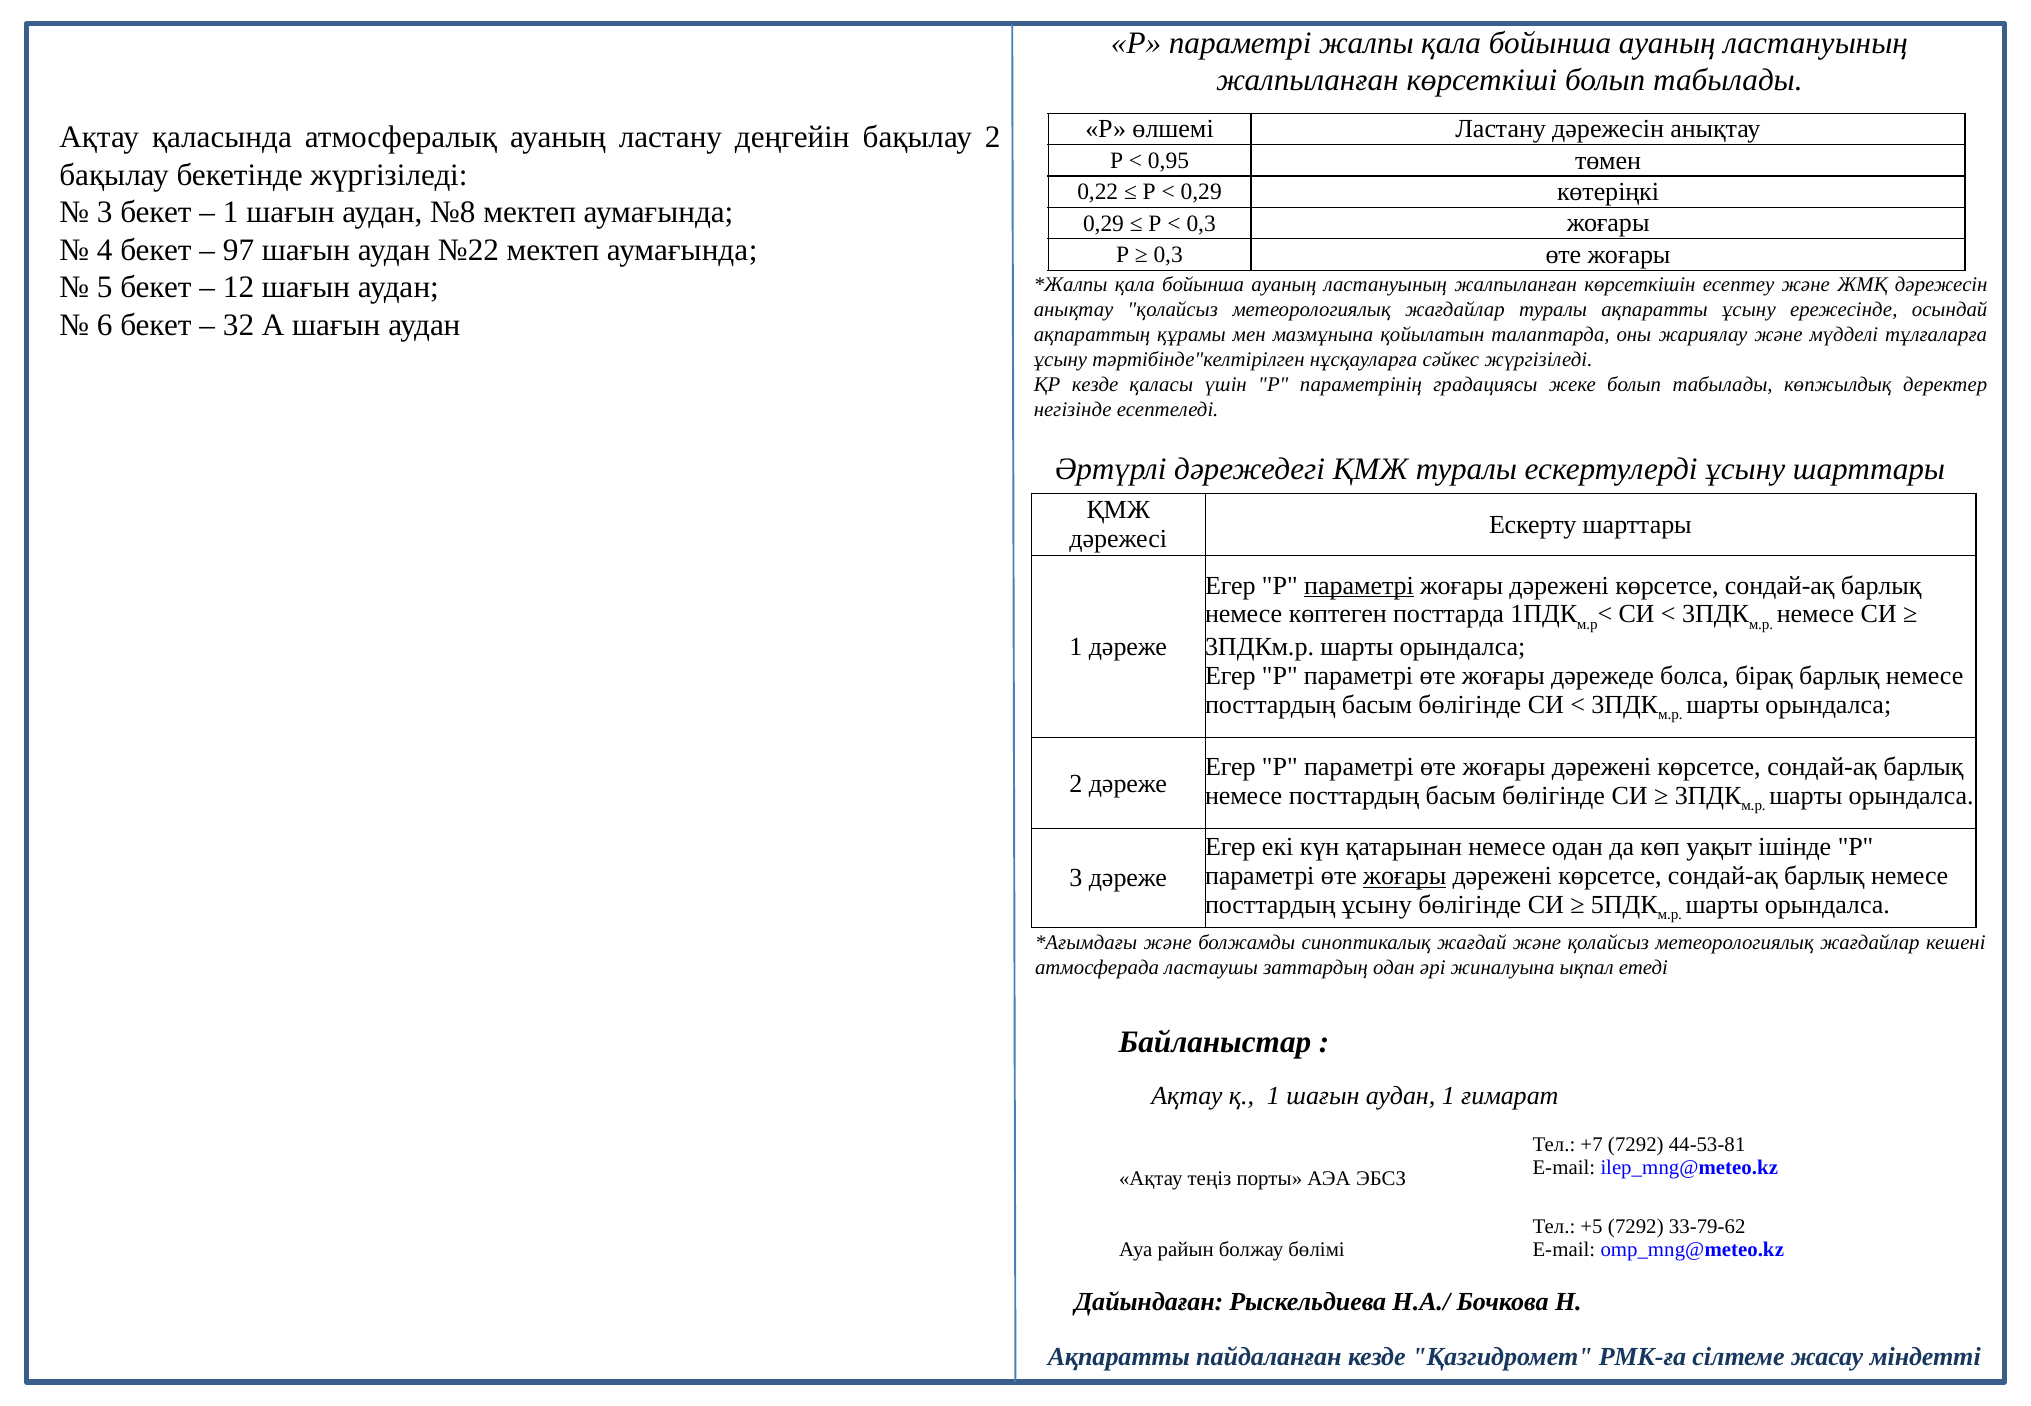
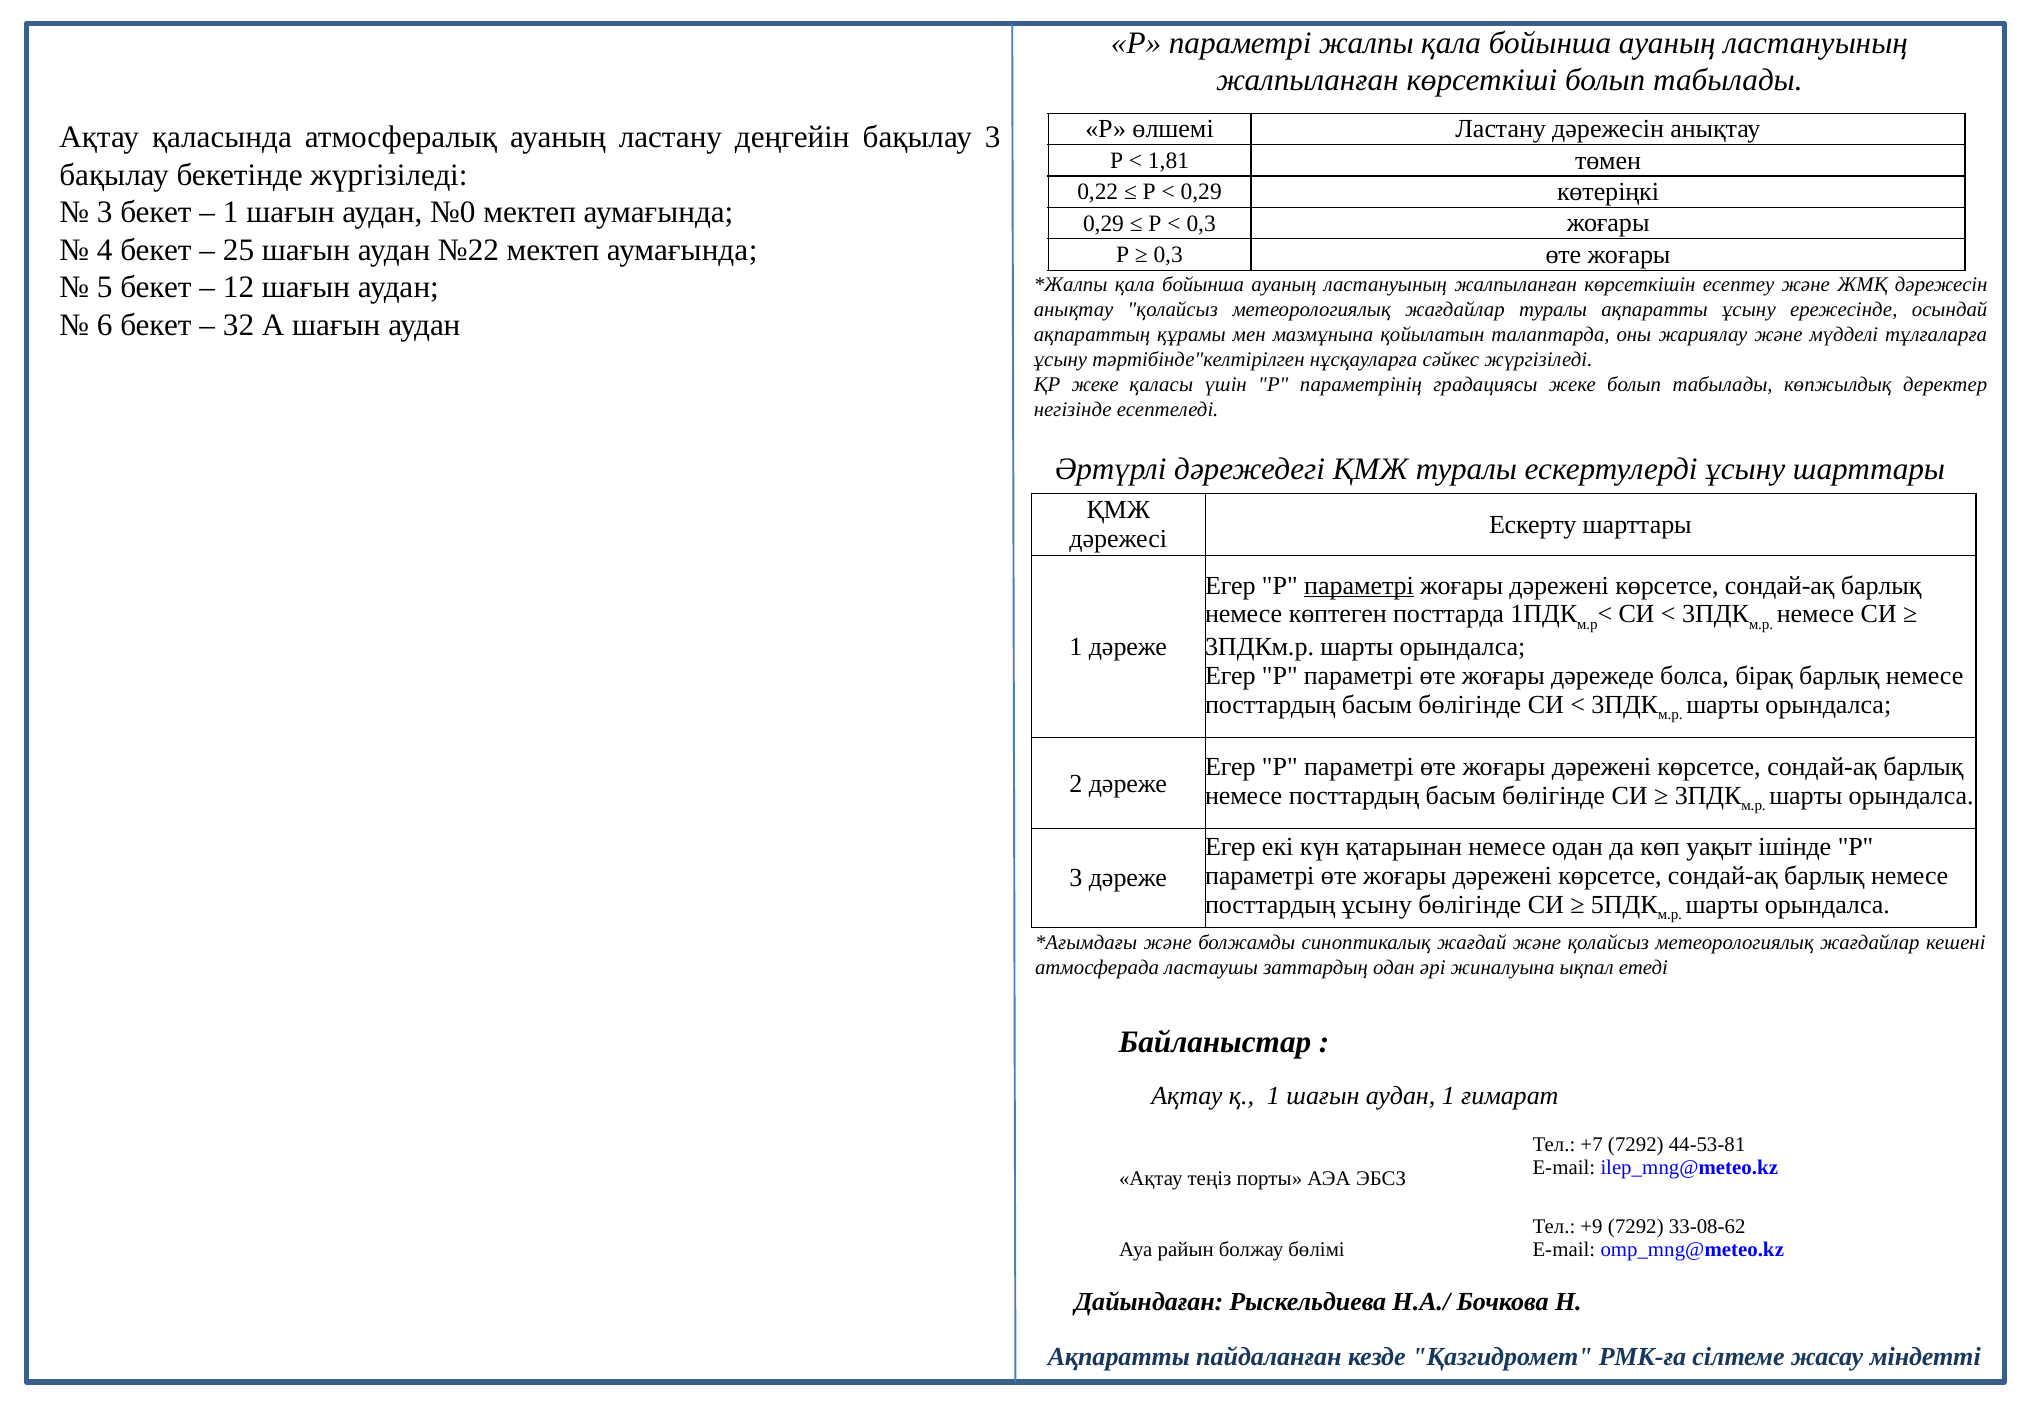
бақылау 2: 2 -> 3 (993, 137)
0,95: 0,95 -> 1,81 (1169, 161)
№8: №8 -> №0 (453, 212)
97: 97 -> 25 (239, 250)
ҚР кезде: кезде -> жеке (1095, 385)
жоғары underline: present -> none (1405, 876)
+5: +5 -> +9 (1592, 1227)
33-79-62: 33-79-62 -> 33-08-62 (1707, 1227)
